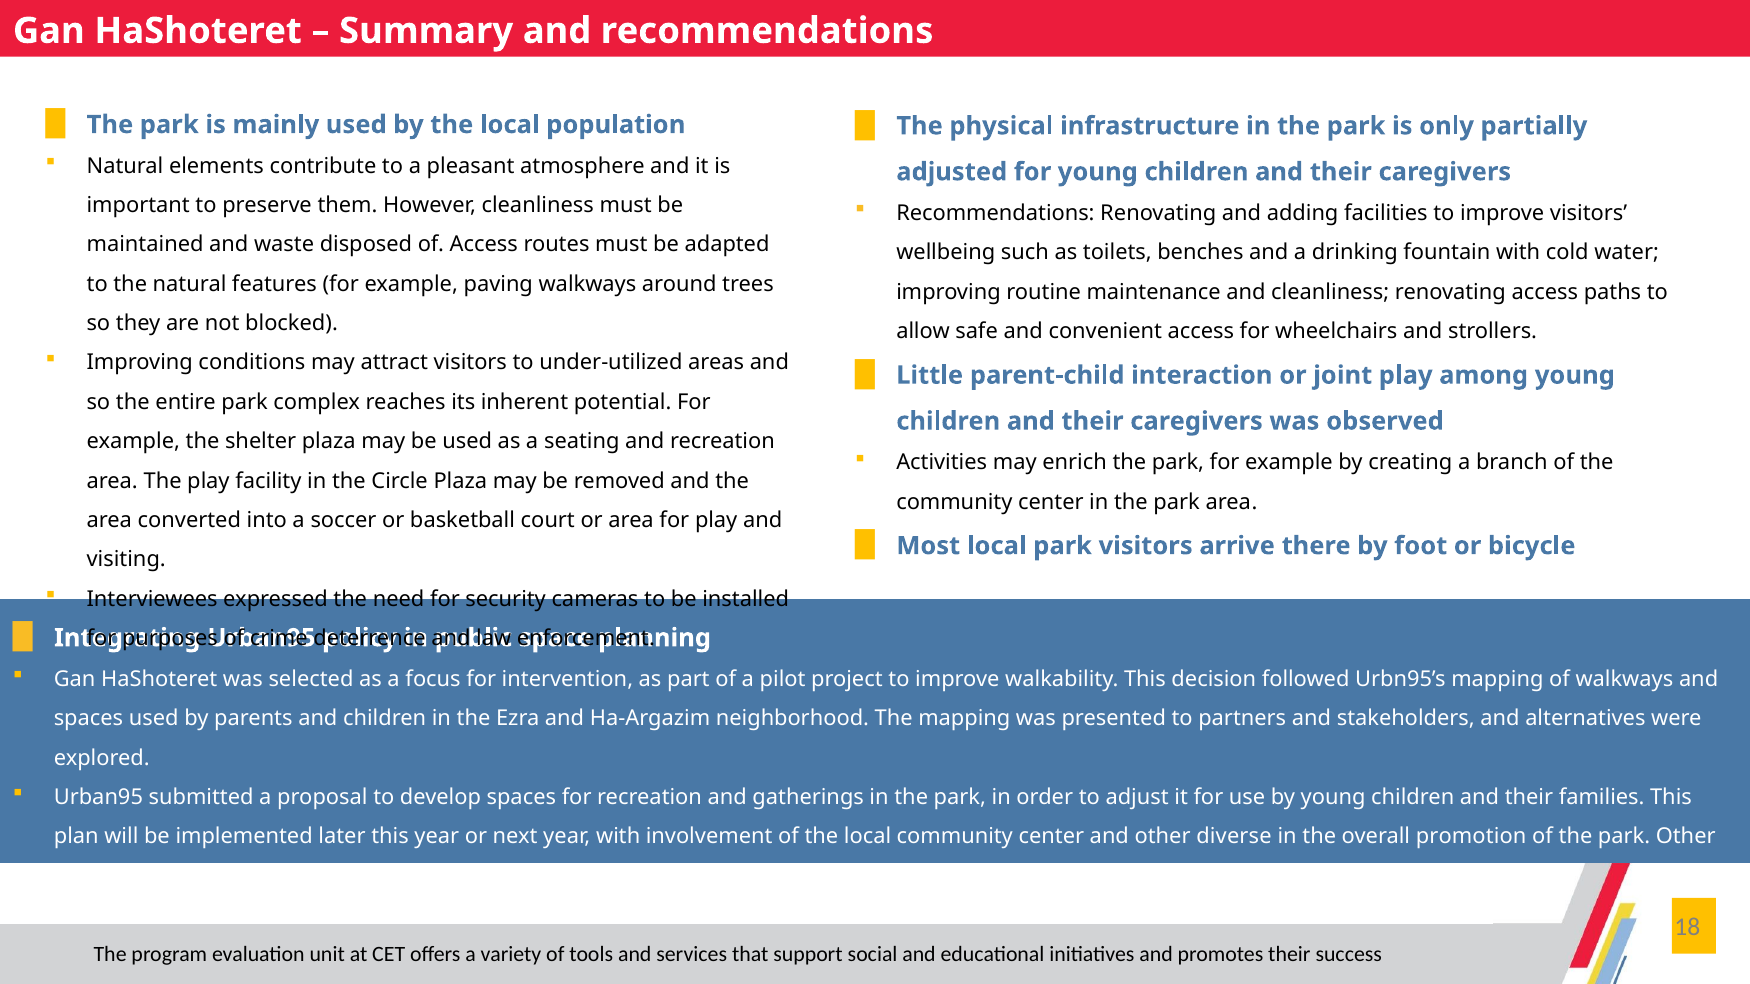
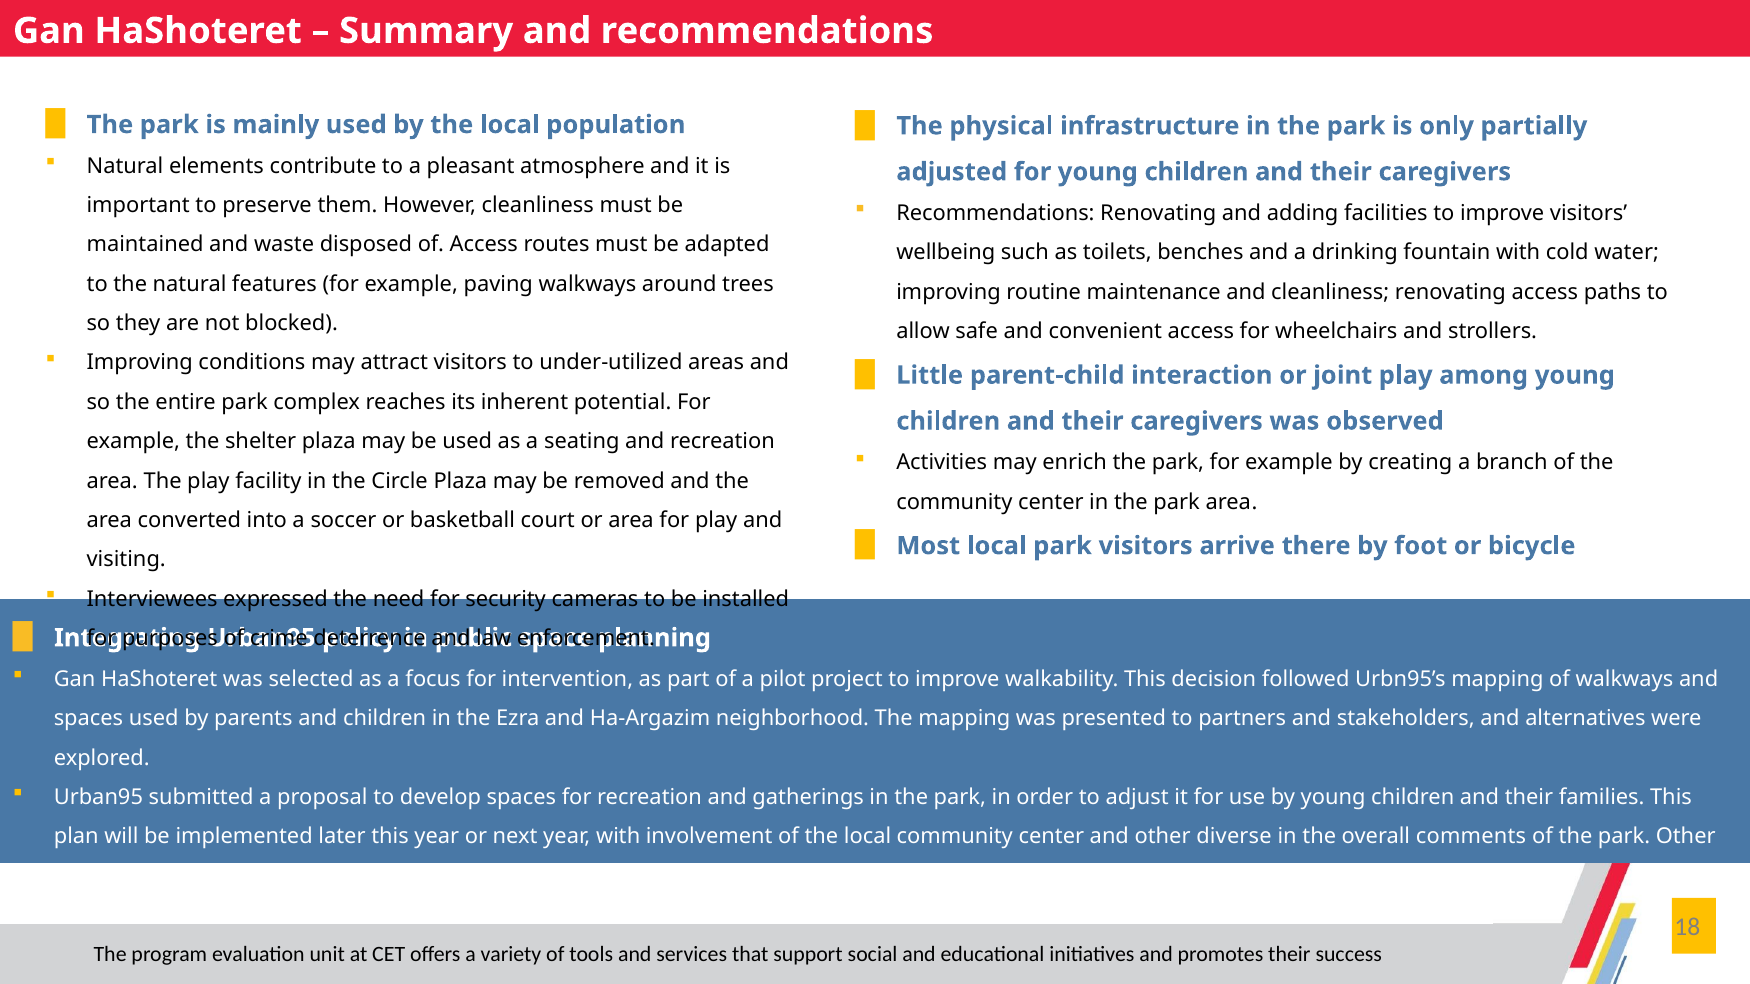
promotion: promotion -> comments (1471, 837)
